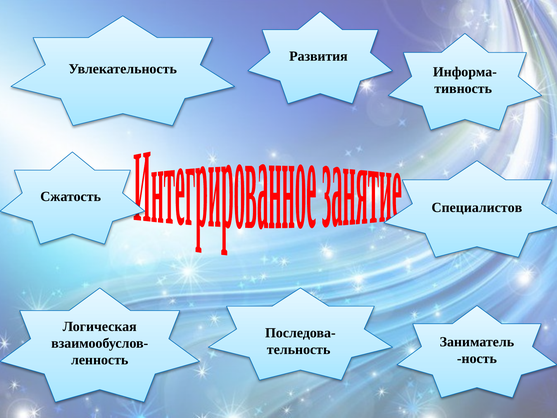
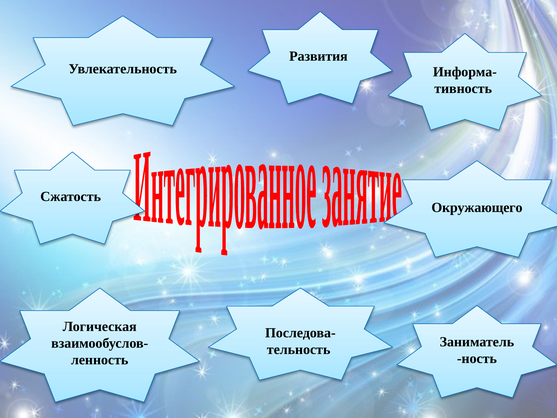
Специалистов: Специалистов -> Окружающего (477, 207)
